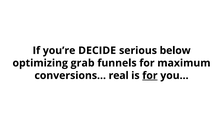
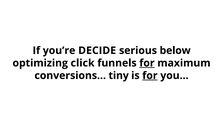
grab: grab -> click (83, 63)
for underline: none -> present (147, 63)
real: real -> tiny (119, 76)
